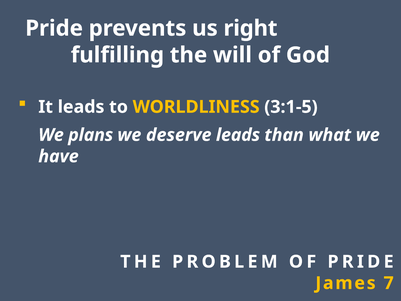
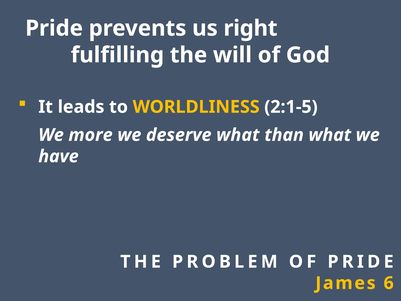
3:1-5: 3:1-5 -> 2:1-5 (291, 107)
plans: plans -> more (91, 135)
deserve leads: leads -> what (238, 135)
7: 7 -> 6 (389, 283)
